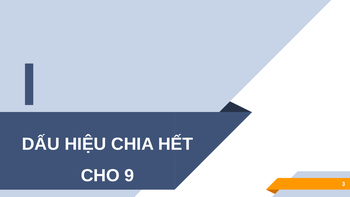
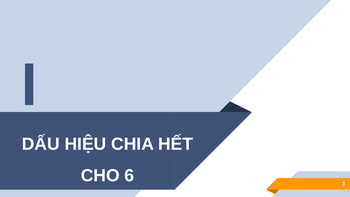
9: 9 -> 6 (129, 175)
